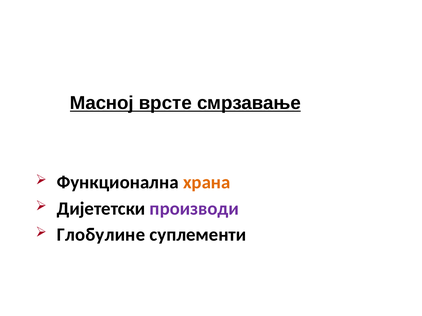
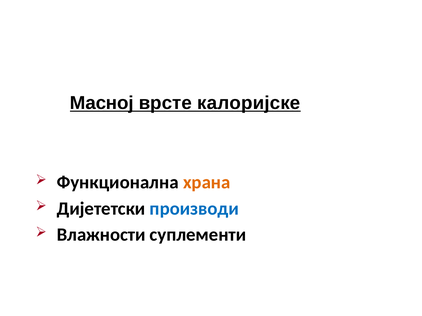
смрзавање: смрзавање -> калоријске (249, 103)
производи colour: purple -> blue (194, 209)
Глобулине: Глобулине -> Влажности (101, 235)
